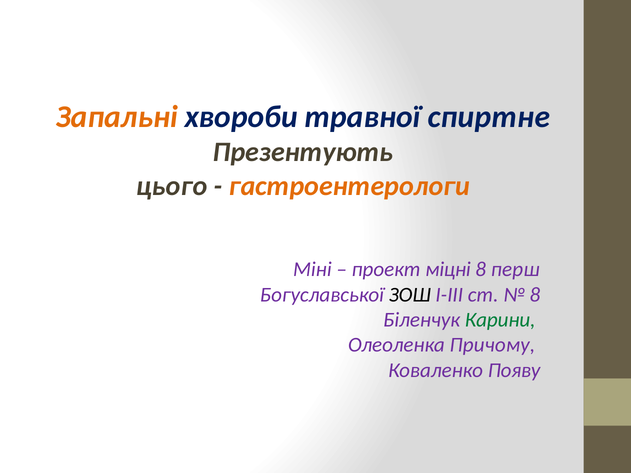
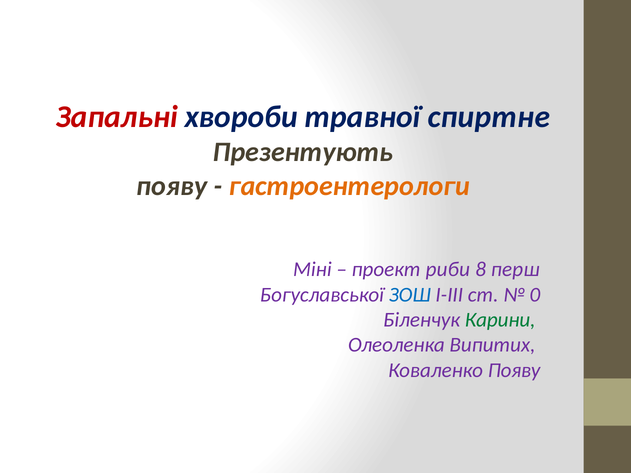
Запальні colour: orange -> red (117, 117)
цього: цього -> появу (172, 186)
міцні: міцні -> риби (448, 270)
ЗОШ colour: black -> blue (410, 295)
8: 8 -> 0 (535, 295)
Причому: Причому -> Випитих (492, 345)
